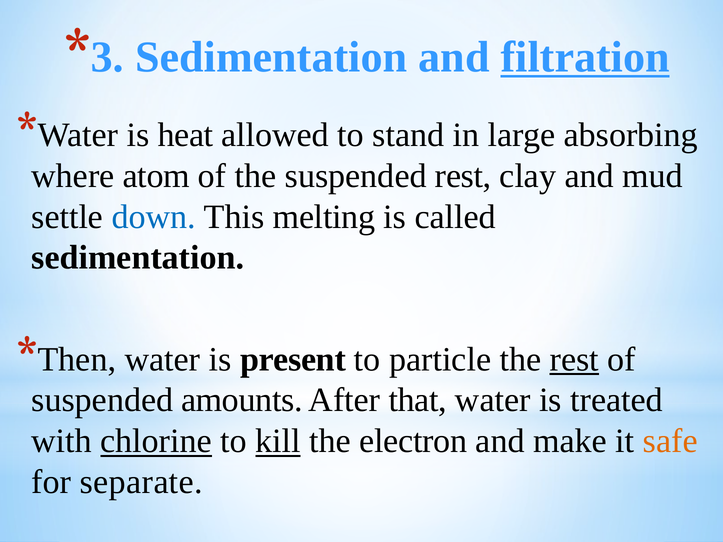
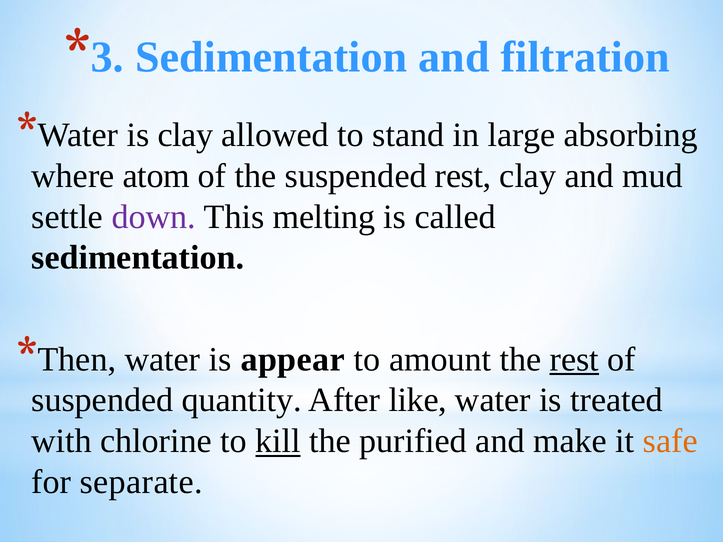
filtration underline: present -> none (585, 57)
is heat: heat -> clay (185, 135)
down colour: blue -> purple (154, 217)
present: present -> appear (293, 359)
particle: particle -> amount (440, 359)
amounts: amounts -> quantity (242, 400)
that: that -> like (418, 400)
chlorine underline: present -> none (156, 441)
electron: electron -> purified (413, 441)
